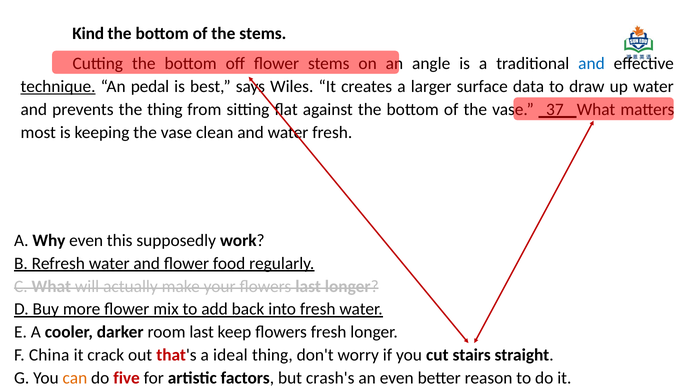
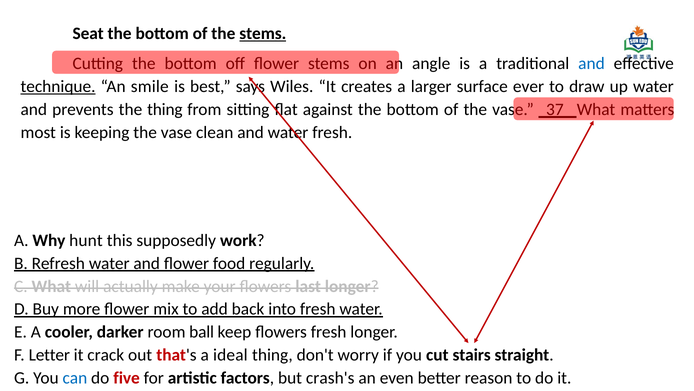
Kind: Kind -> Seat (88, 34)
stems underline: none -> present (263, 34)
pedal: pedal -> smile (150, 87)
data: data -> ever (529, 87)
Why even: even -> hunt (86, 240)
room last: last -> ball (202, 332)
China: China -> Letter (49, 355)
can colour: orange -> blue (75, 377)
